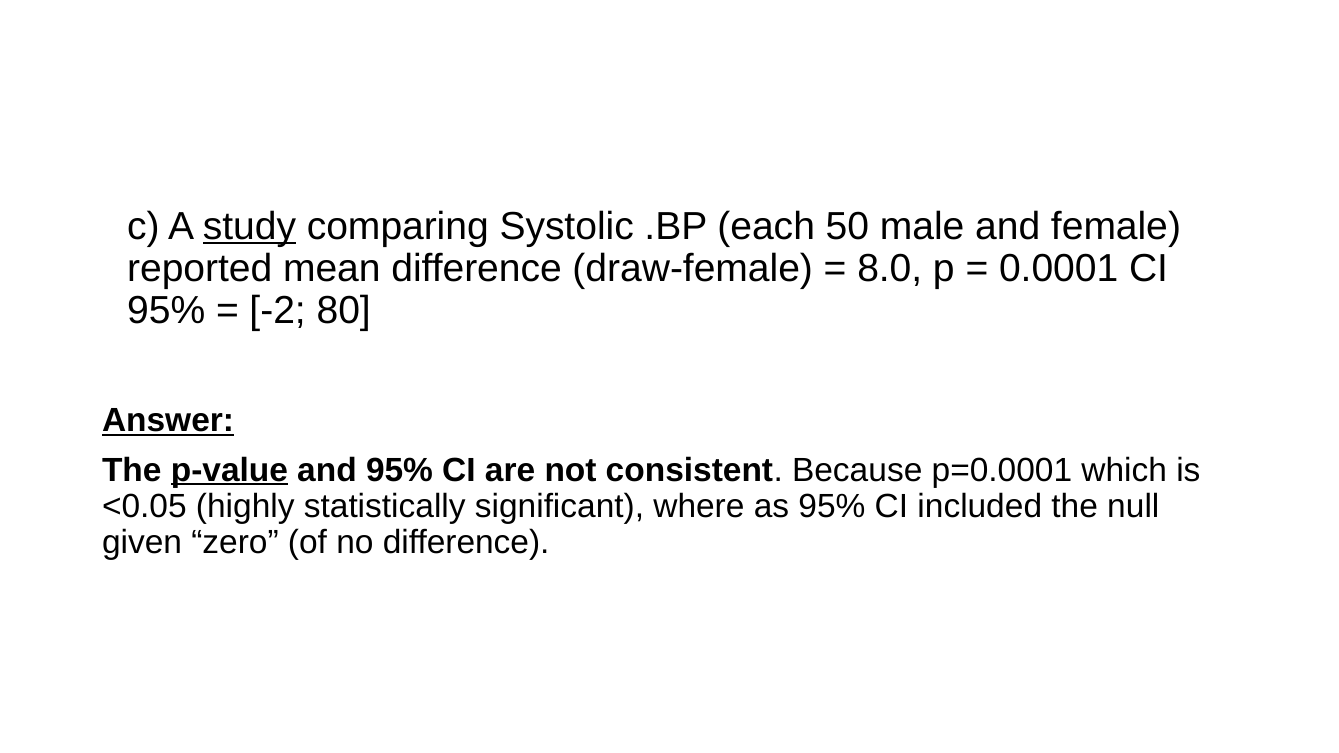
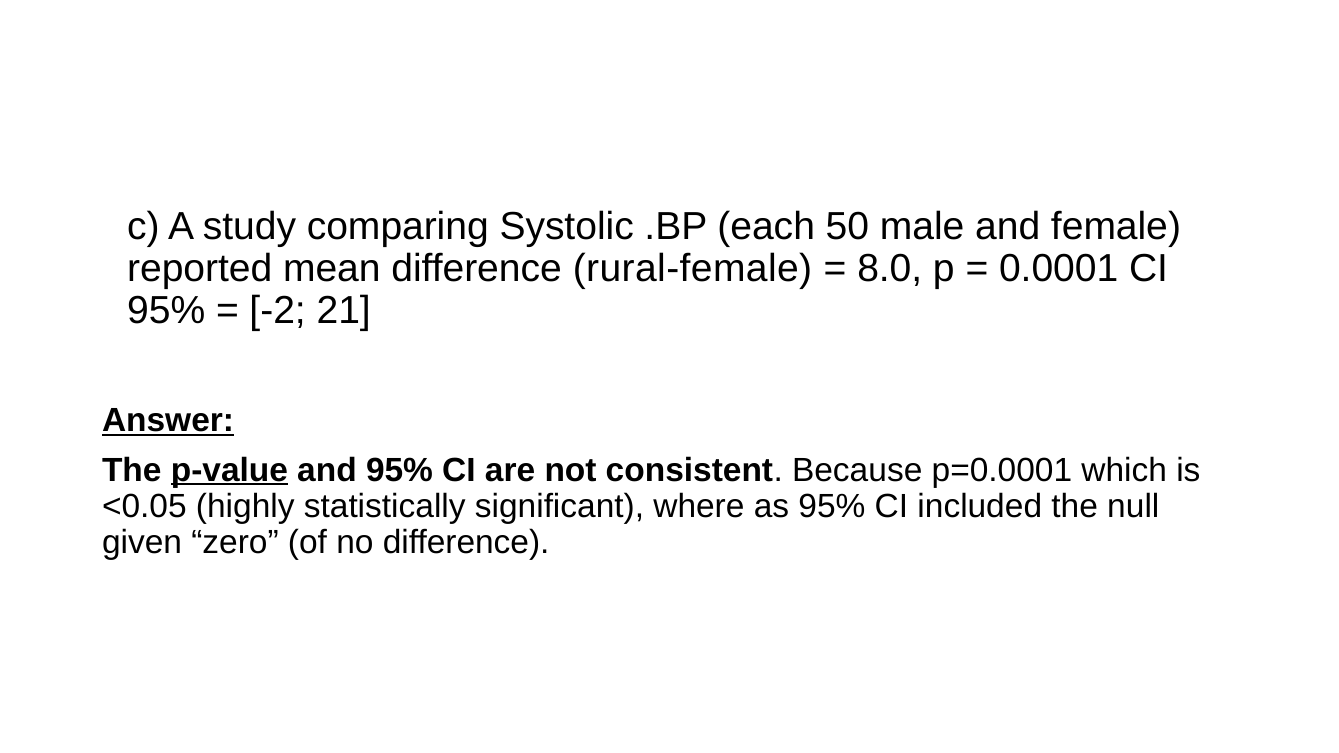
study underline: present -> none (249, 226)
draw-female: draw-female -> rural-female (693, 269)
80: 80 -> 21 (344, 311)
